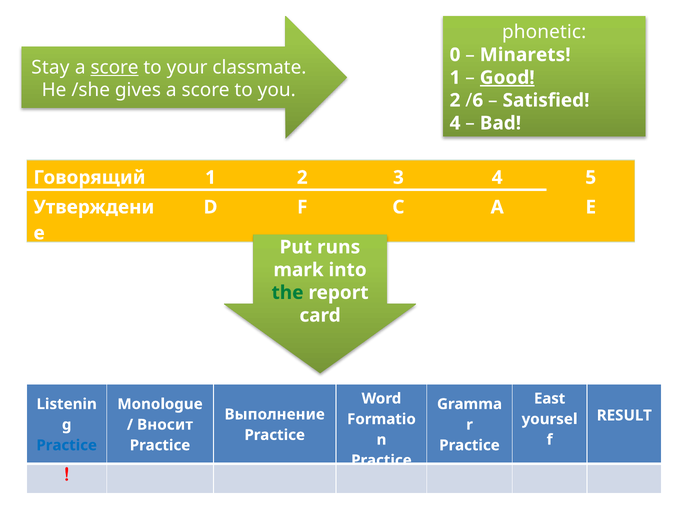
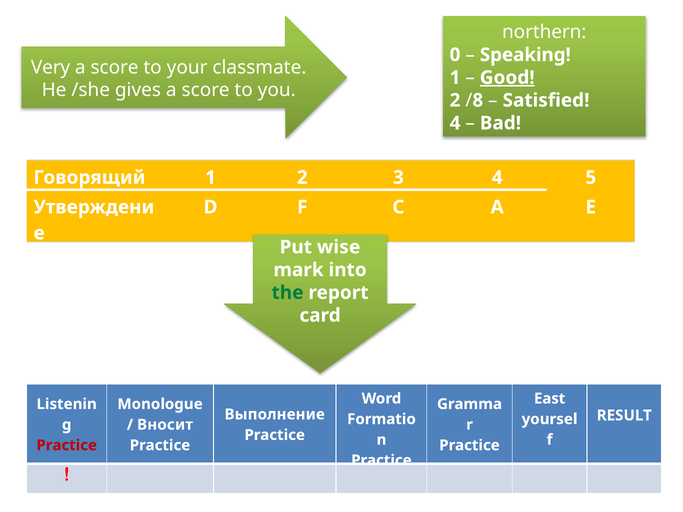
phonetic: phonetic -> northern (544, 32)
Minarets: Minarets -> Speaking (525, 55)
Stay: Stay -> Very (51, 67)
score underline: present -> none (115, 67)
6: 6 -> 8 (478, 100)
runs: runs -> wise (339, 247)
Practice colour: blue -> red (67, 445)
